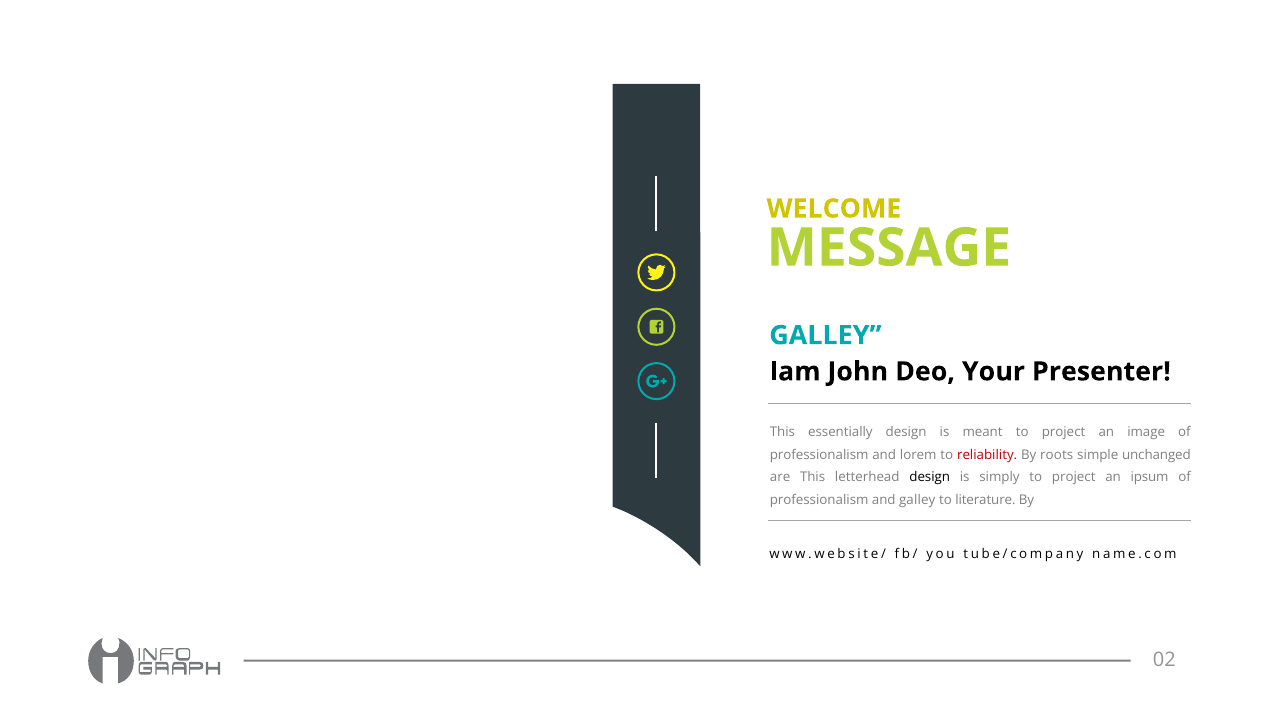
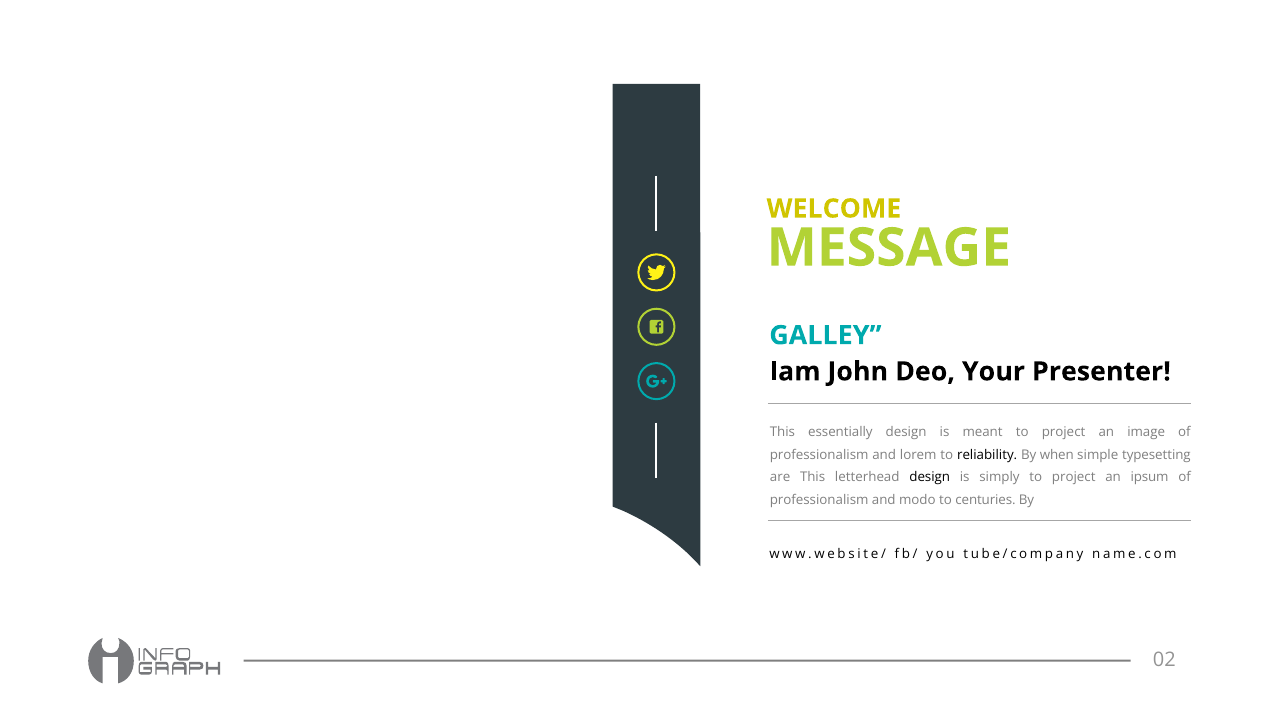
reliability colour: red -> black (987, 455)
roots: roots -> when (1057, 455)
unchanged: unchanged -> typesetting (1156, 455)
and galley: galley -> modo (917, 501)
literature: literature -> centuries (985, 501)
